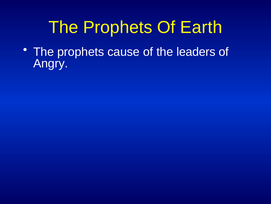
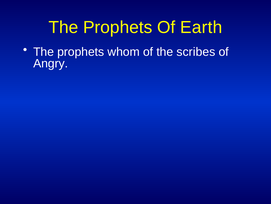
cause: cause -> whom (124, 52)
leaders: leaders -> scribes (196, 52)
